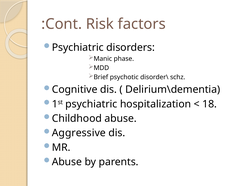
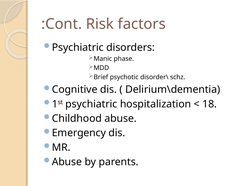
Aggressive: Aggressive -> Emergency (79, 133)
